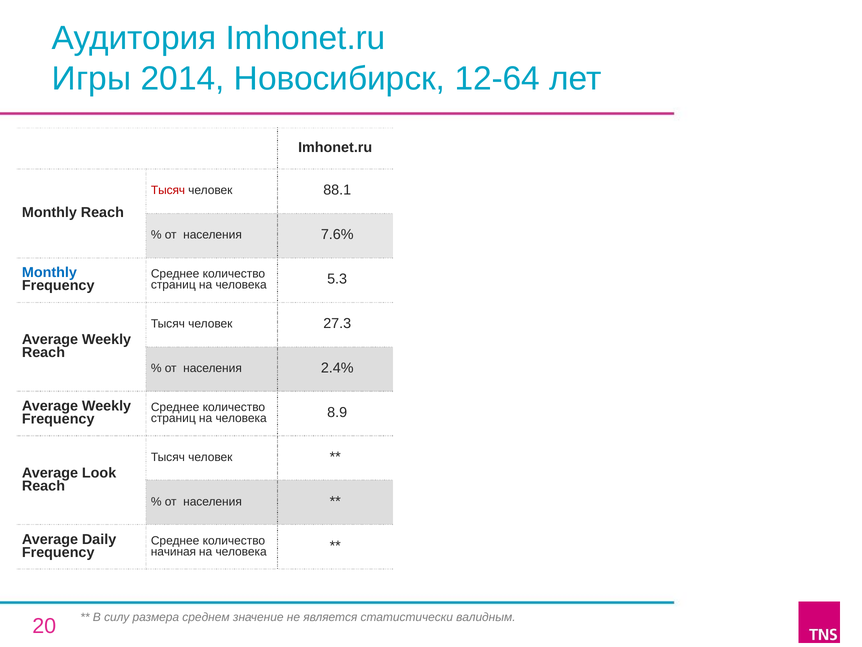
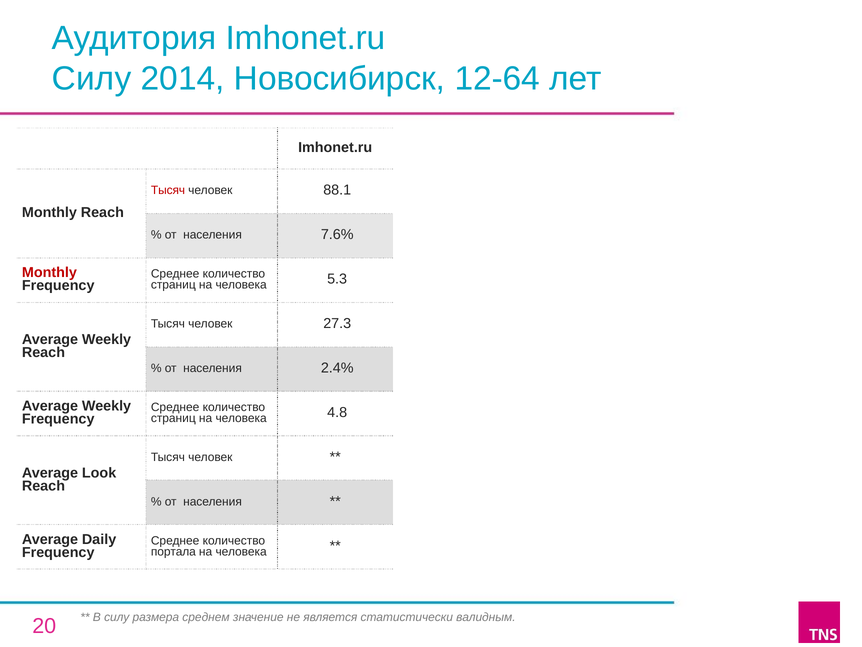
Игры: Игры -> Силу (92, 78)
Monthly colour: blue -> red (49, 272)
8.9: 8.9 -> 4.8 (337, 412)
начиная: начиная -> портала (173, 551)
